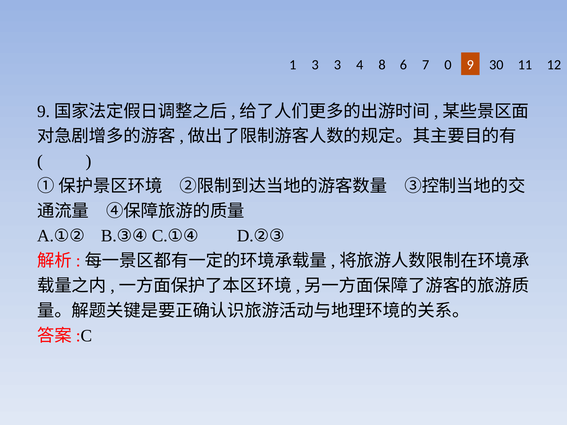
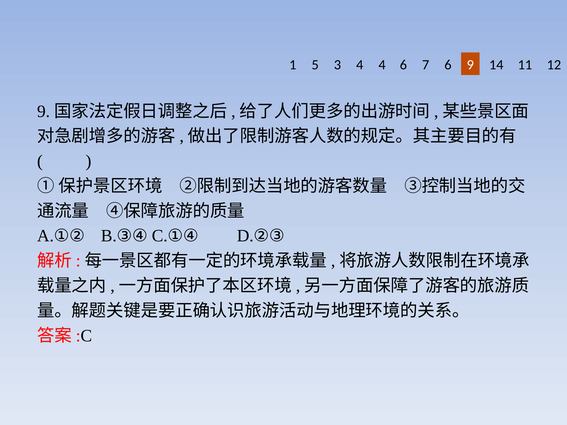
1 3: 3 -> 5 (315, 65)
4 8: 8 -> 4 (382, 65)
7 0: 0 -> 6 (448, 65)
30: 30 -> 14 (496, 65)
